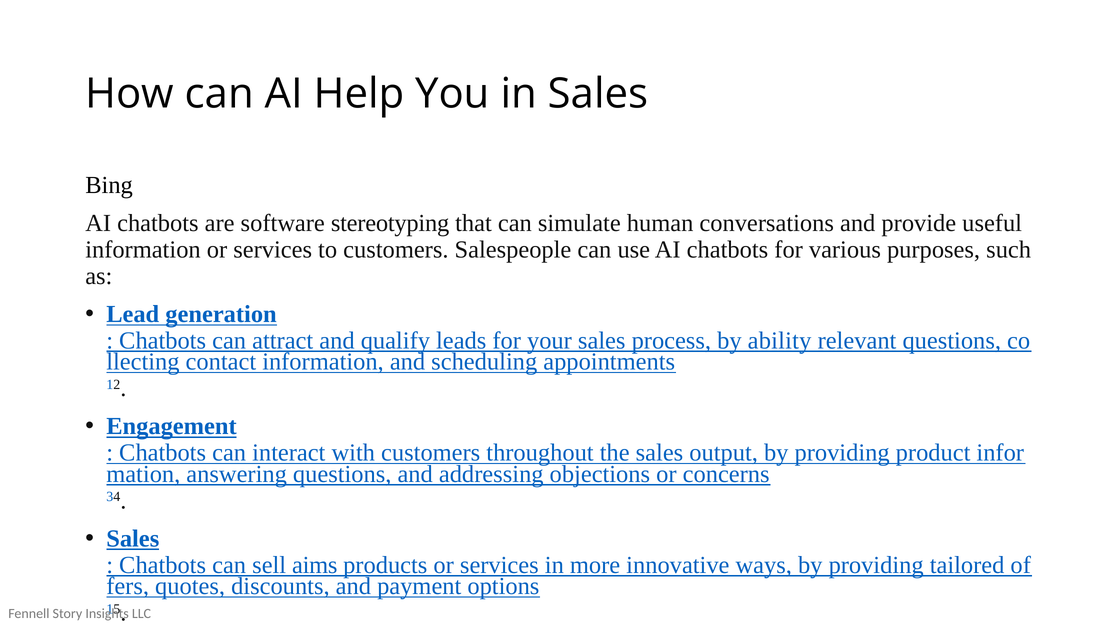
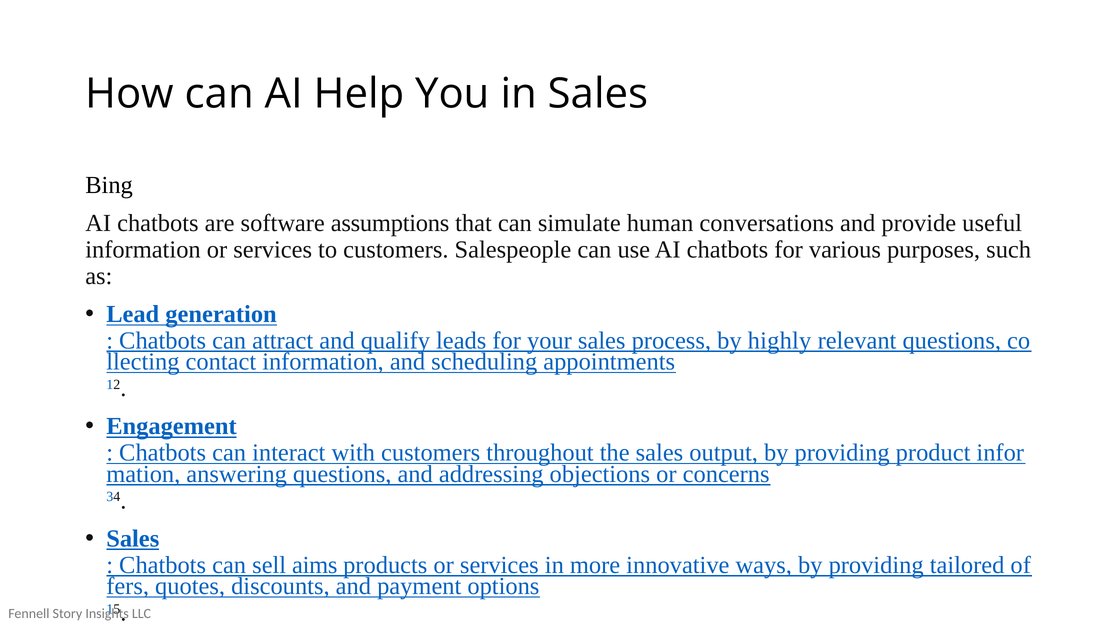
stereotyping: stereotyping -> assumptions (390, 223)
ability: ability -> highly (780, 340)
